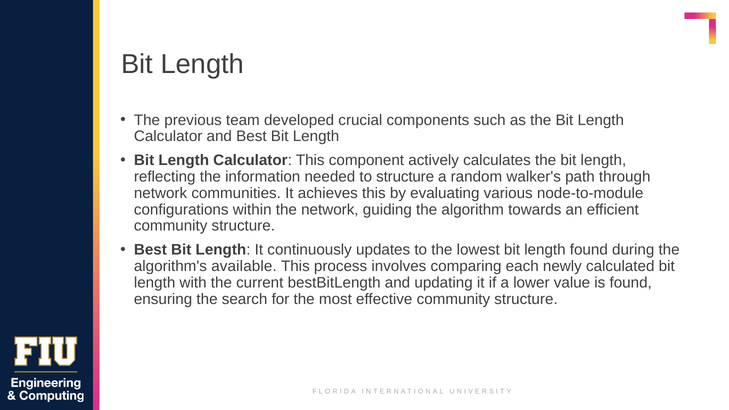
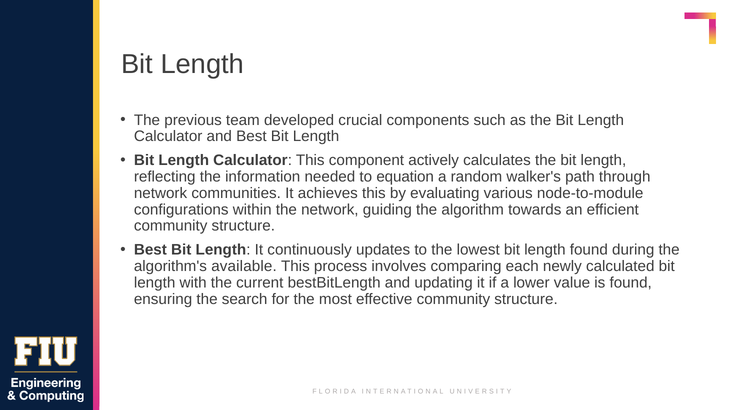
to structure: structure -> equation (405, 177)
